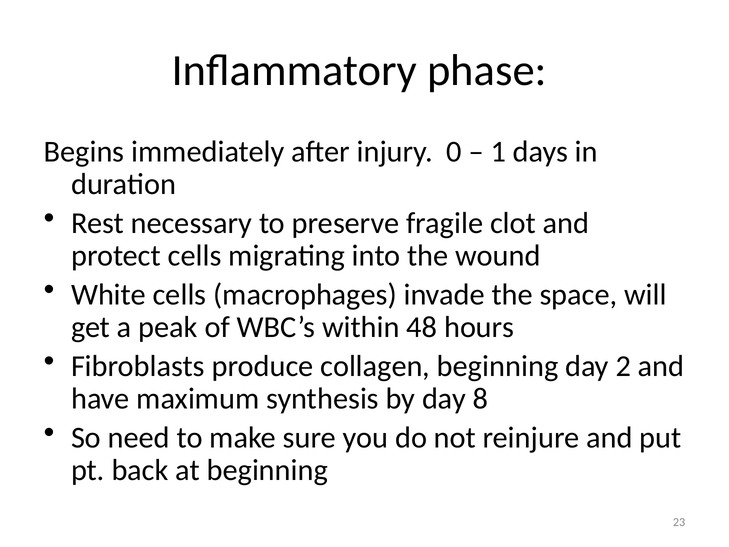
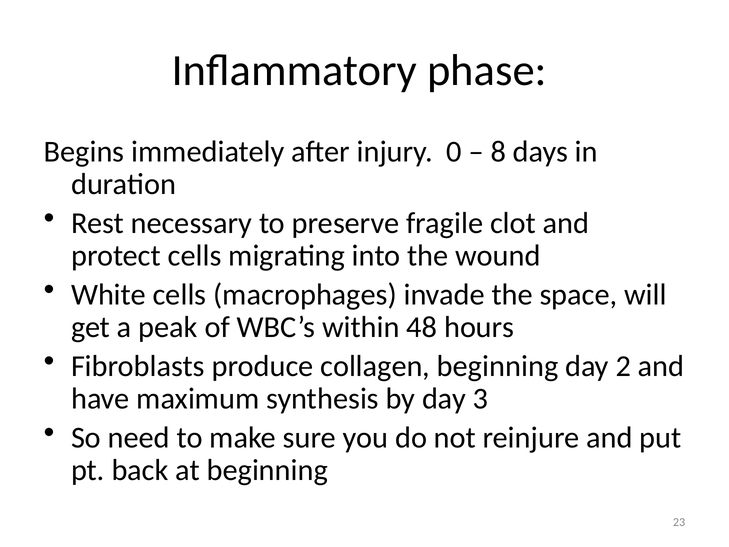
1: 1 -> 8 (498, 152)
8: 8 -> 3 (480, 399)
